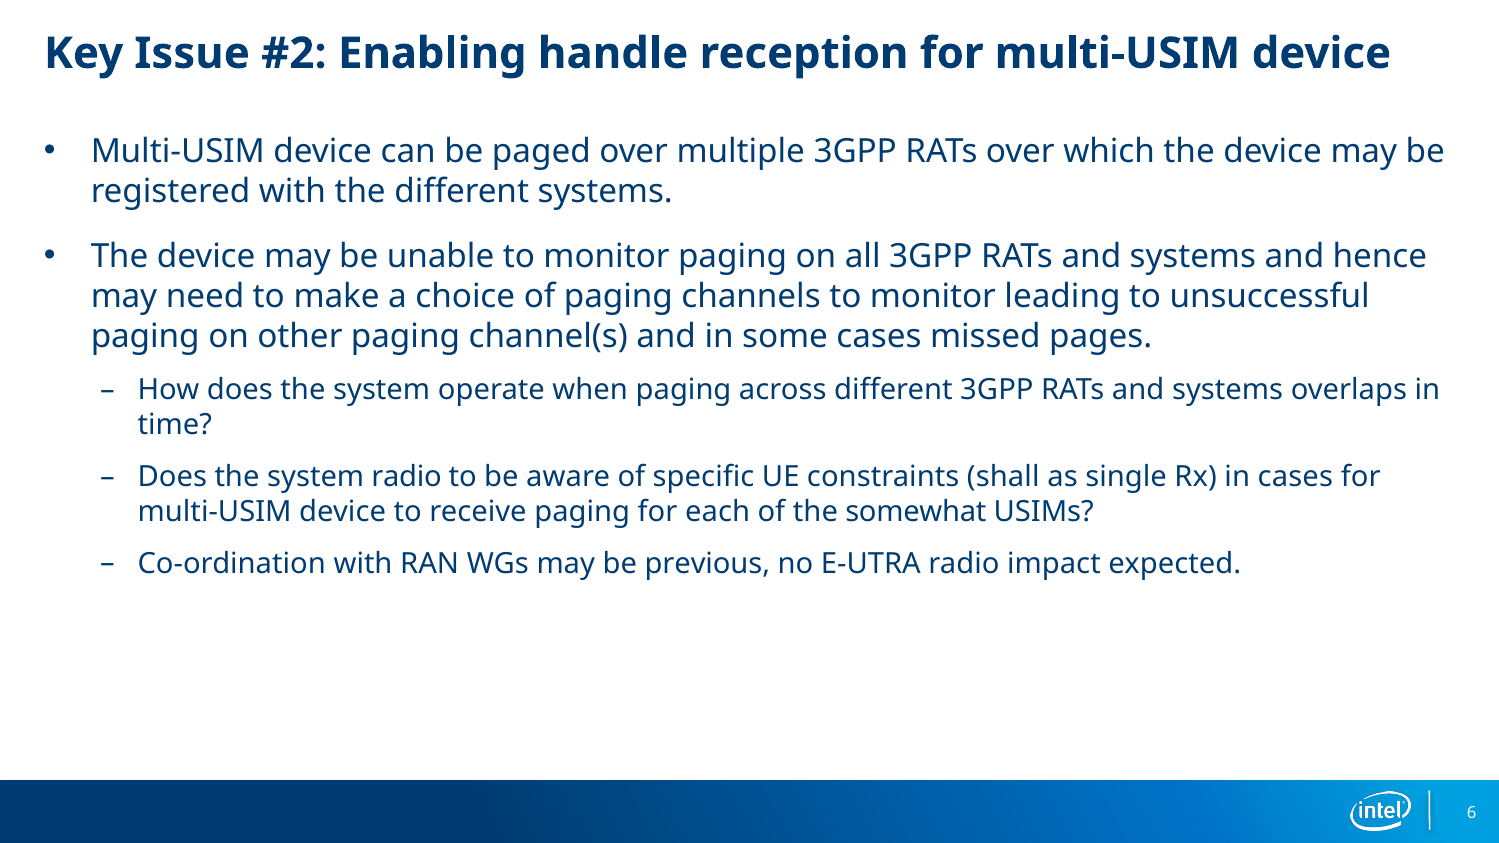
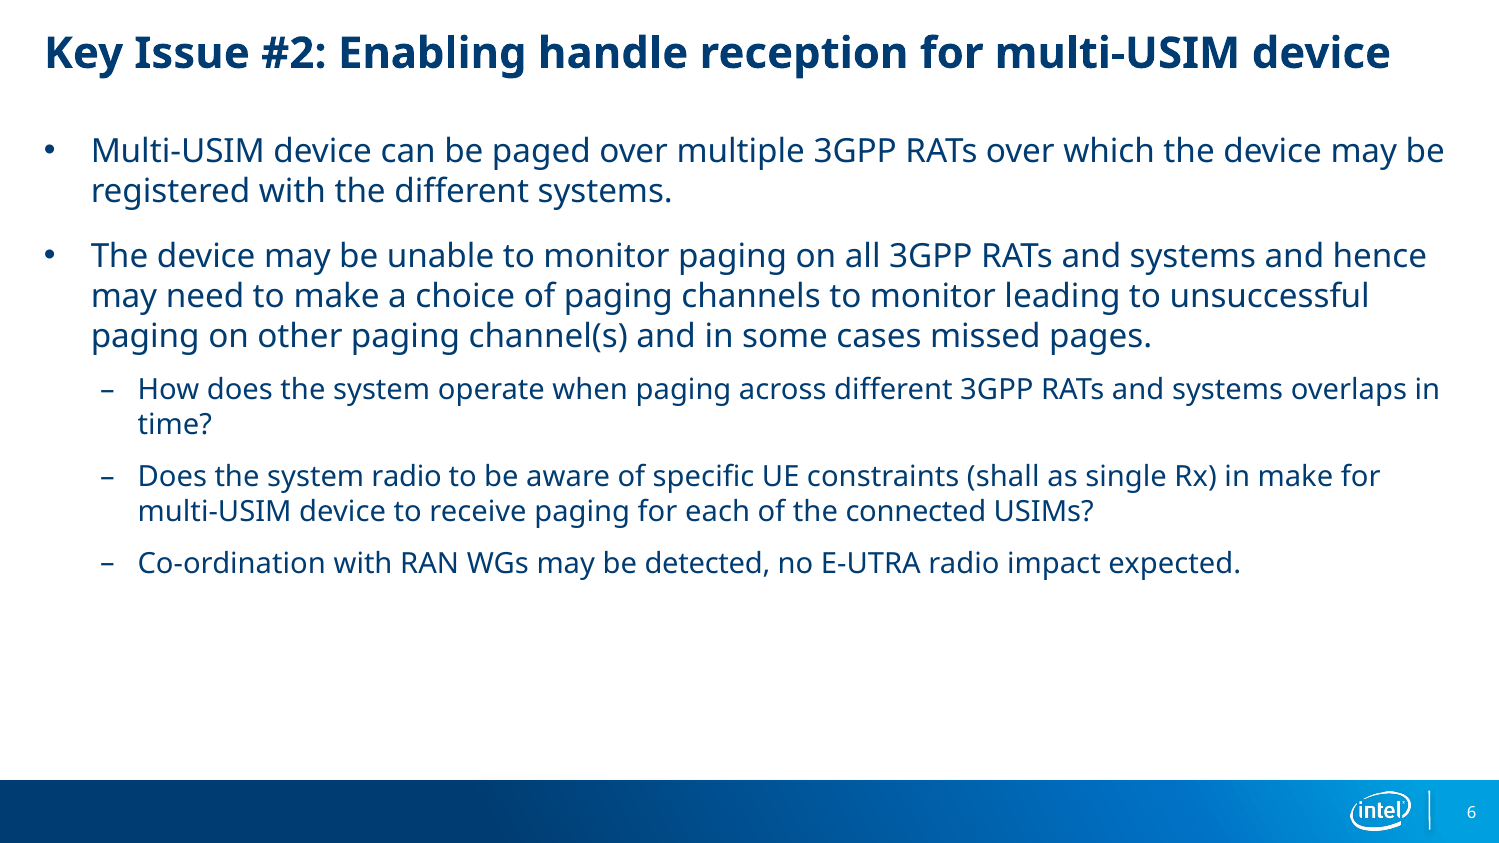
in cases: cases -> make (1295, 477)
somewhat: somewhat -> connected (916, 512)
previous: previous -> detected (707, 564)
